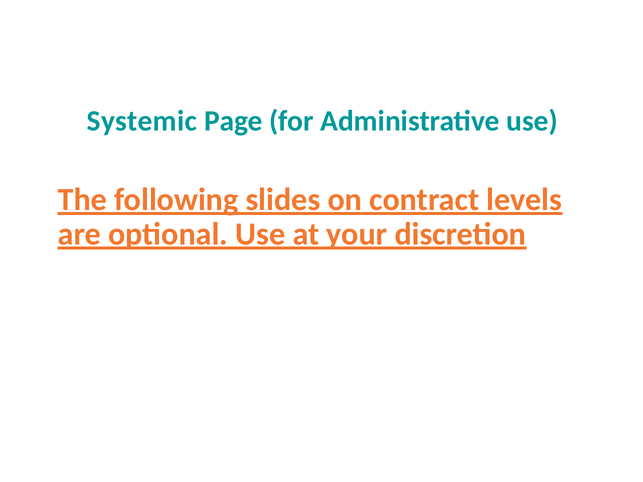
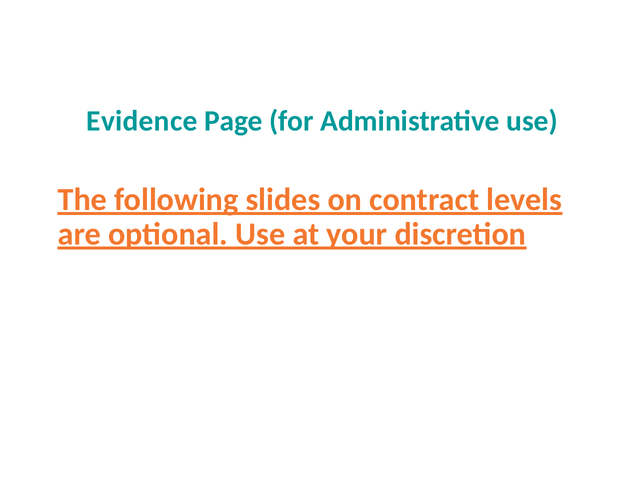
Systemic: Systemic -> Evidence (142, 121)
